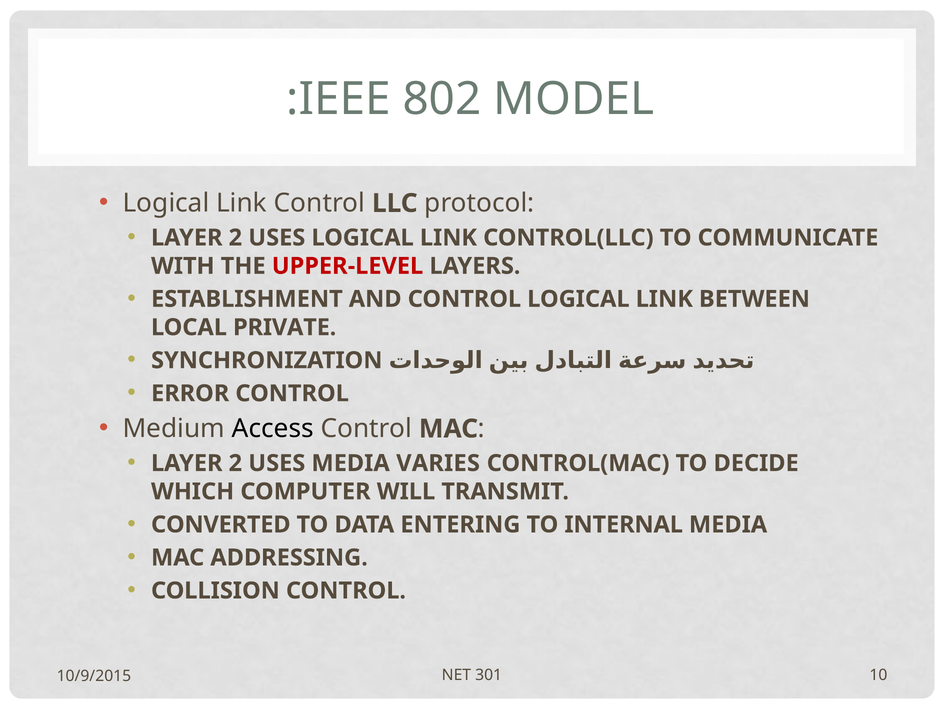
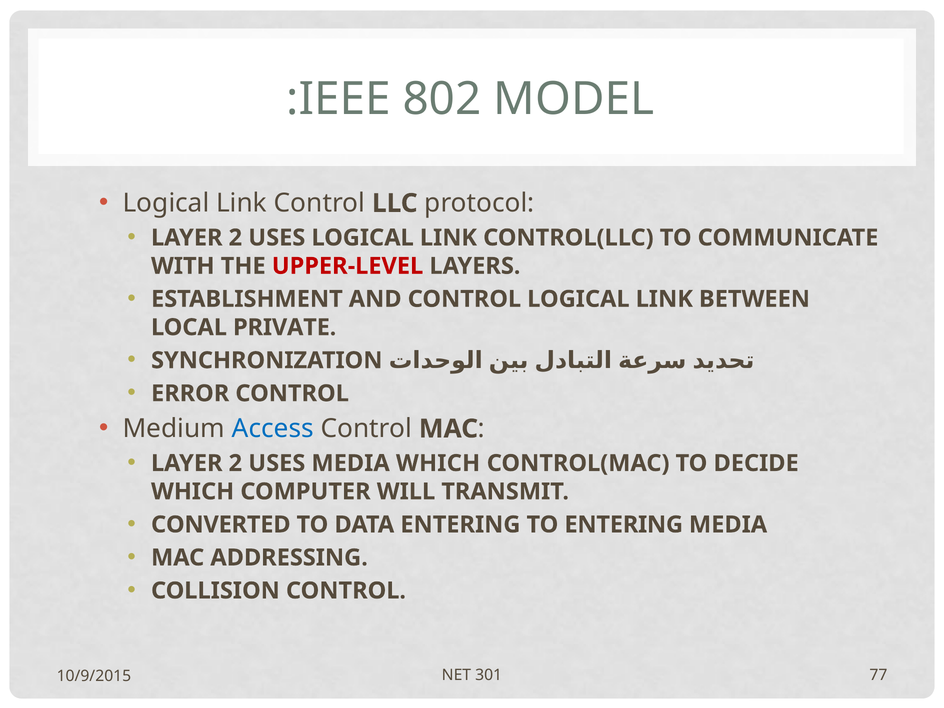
Access colour: black -> blue (273, 429)
MEDIA VARIES: VARIES -> WHICH (438, 463)
TO INTERNAL: INTERNAL -> ENTERING (624, 525)
10: 10 -> 77 (878, 675)
